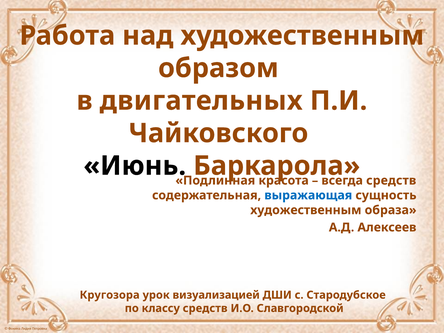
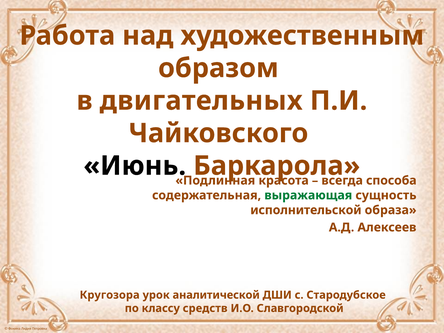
средств: средств -> способа (391, 180)
выражающая colour: blue -> green (308, 195)
художественным: художественным -> исполнительской (306, 210)
визуализацией: визуализацией -> аналитической (216, 295)
